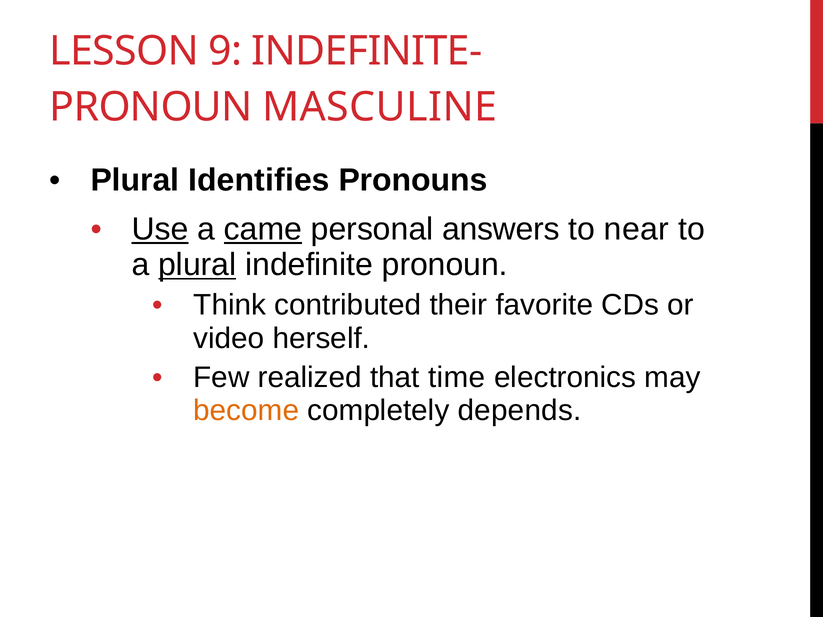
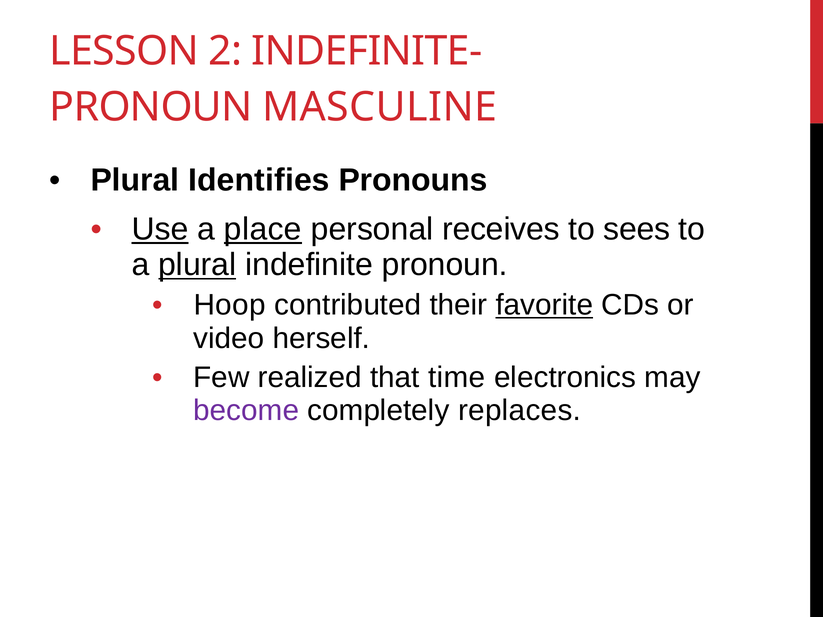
9: 9 -> 2 (225, 51)
came: came -> place (263, 229)
answers: answers -> receives (501, 229)
near: near -> sees (637, 229)
Think: Think -> Hoop (230, 305)
favorite underline: none -> present (544, 305)
become colour: orange -> purple (246, 411)
depends: depends -> replaces (519, 411)
